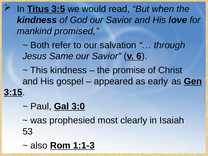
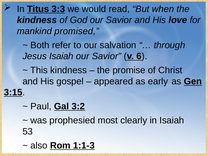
3:5: 3:5 -> 3:3 (58, 9)
Jesus Same: Same -> Isaiah (61, 56)
3:0: 3:0 -> 3:2 (78, 106)
